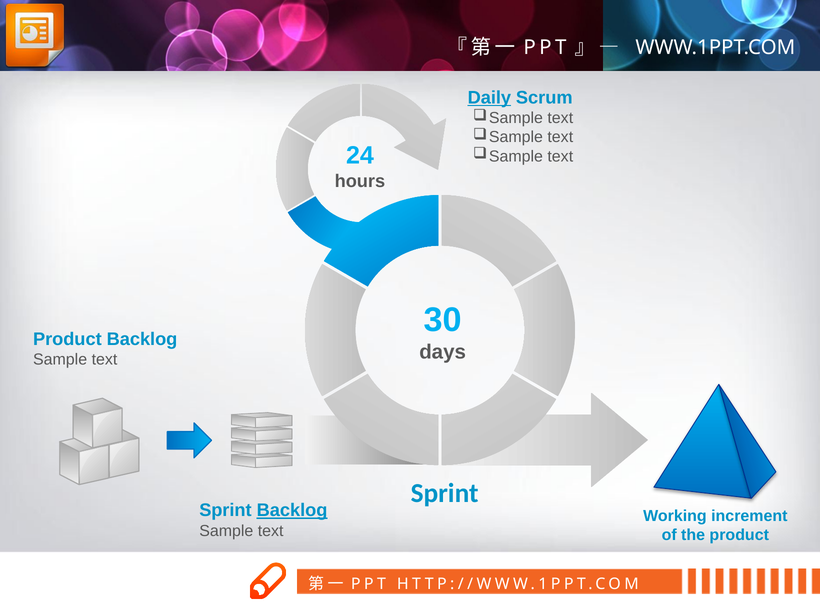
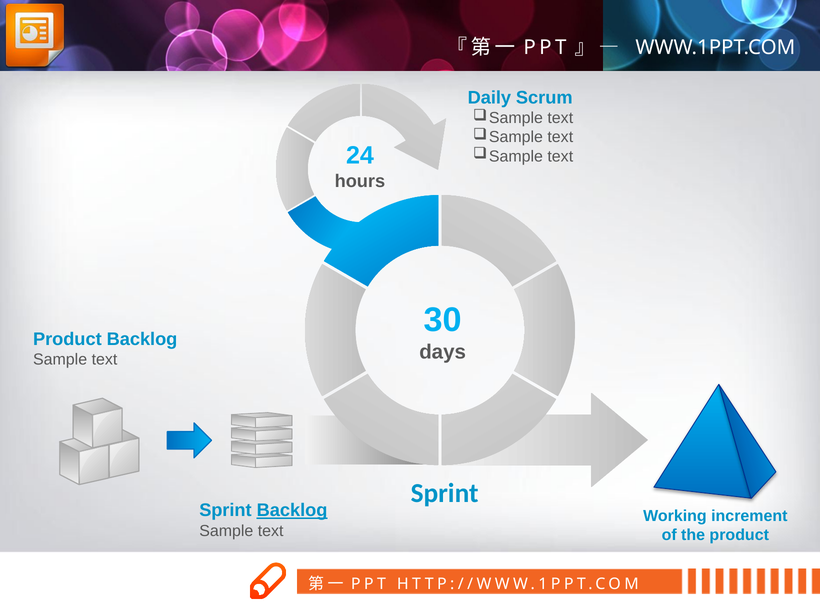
Daily underline: present -> none (489, 98)
